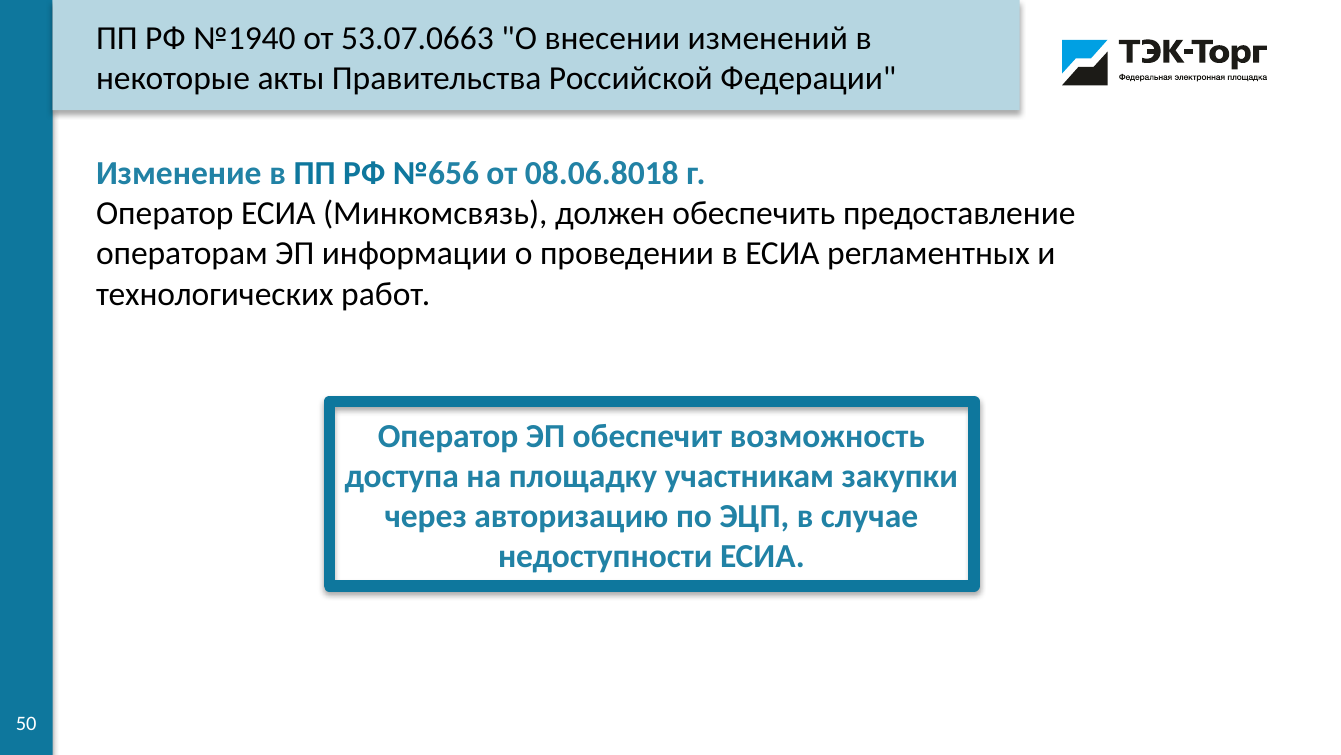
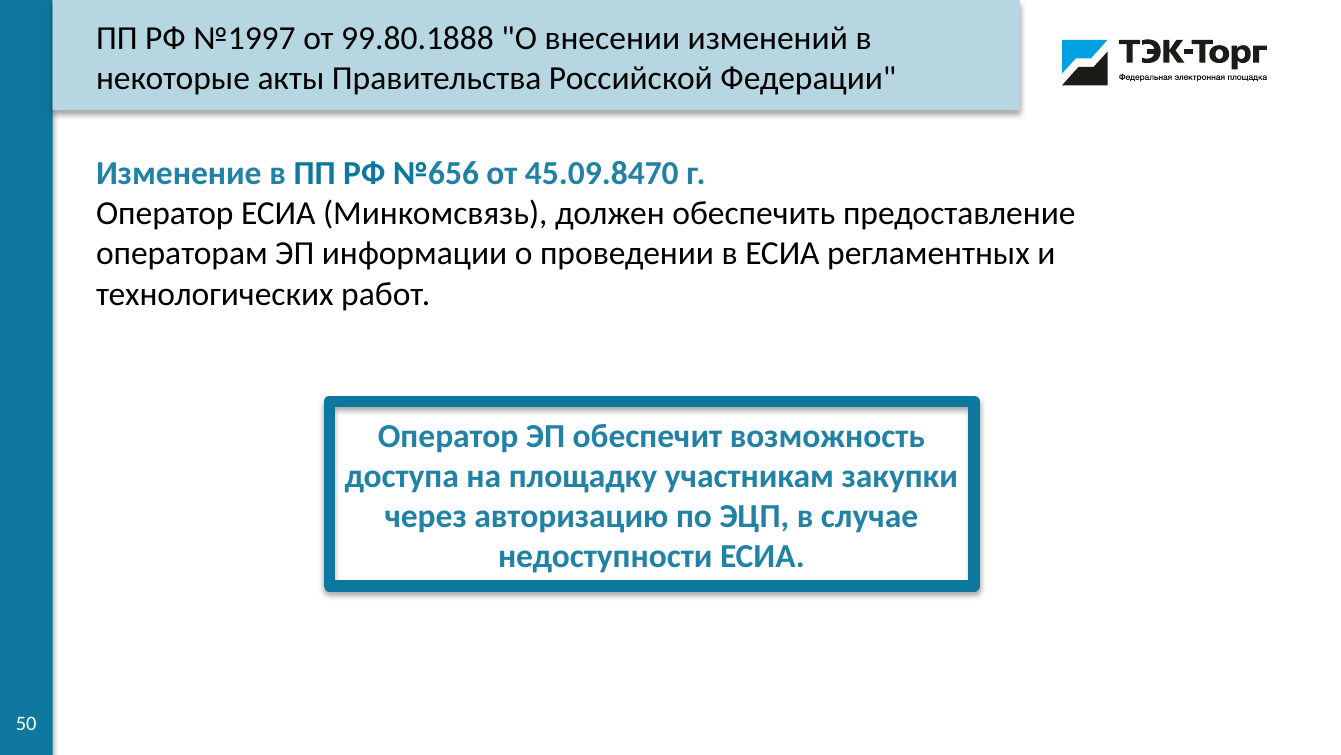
№1940: №1940 -> №1997 (245, 38)
53.07.0663: 53.07.0663 -> 99.80.1888 (418, 38)
08.06.8018: 08.06.8018 -> 45.09.8470 (602, 173)
